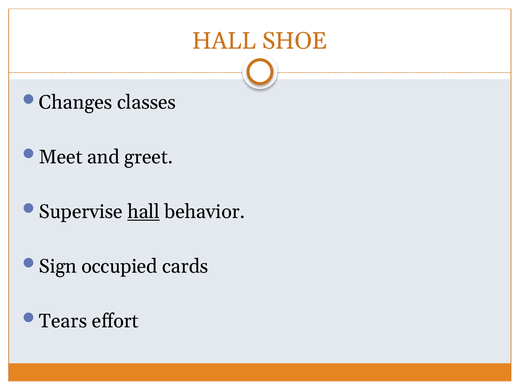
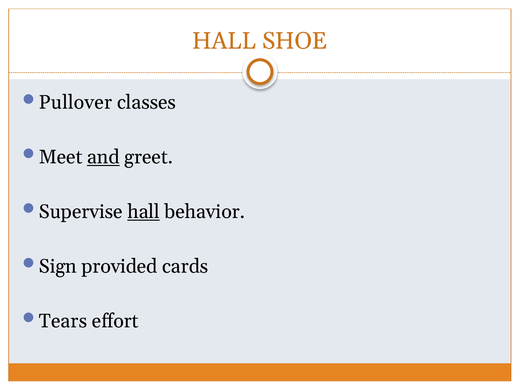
Changes: Changes -> Pullover (75, 102)
and underline: none -> present (103, 157)
occupied: occupied -> provided (119, 266)
